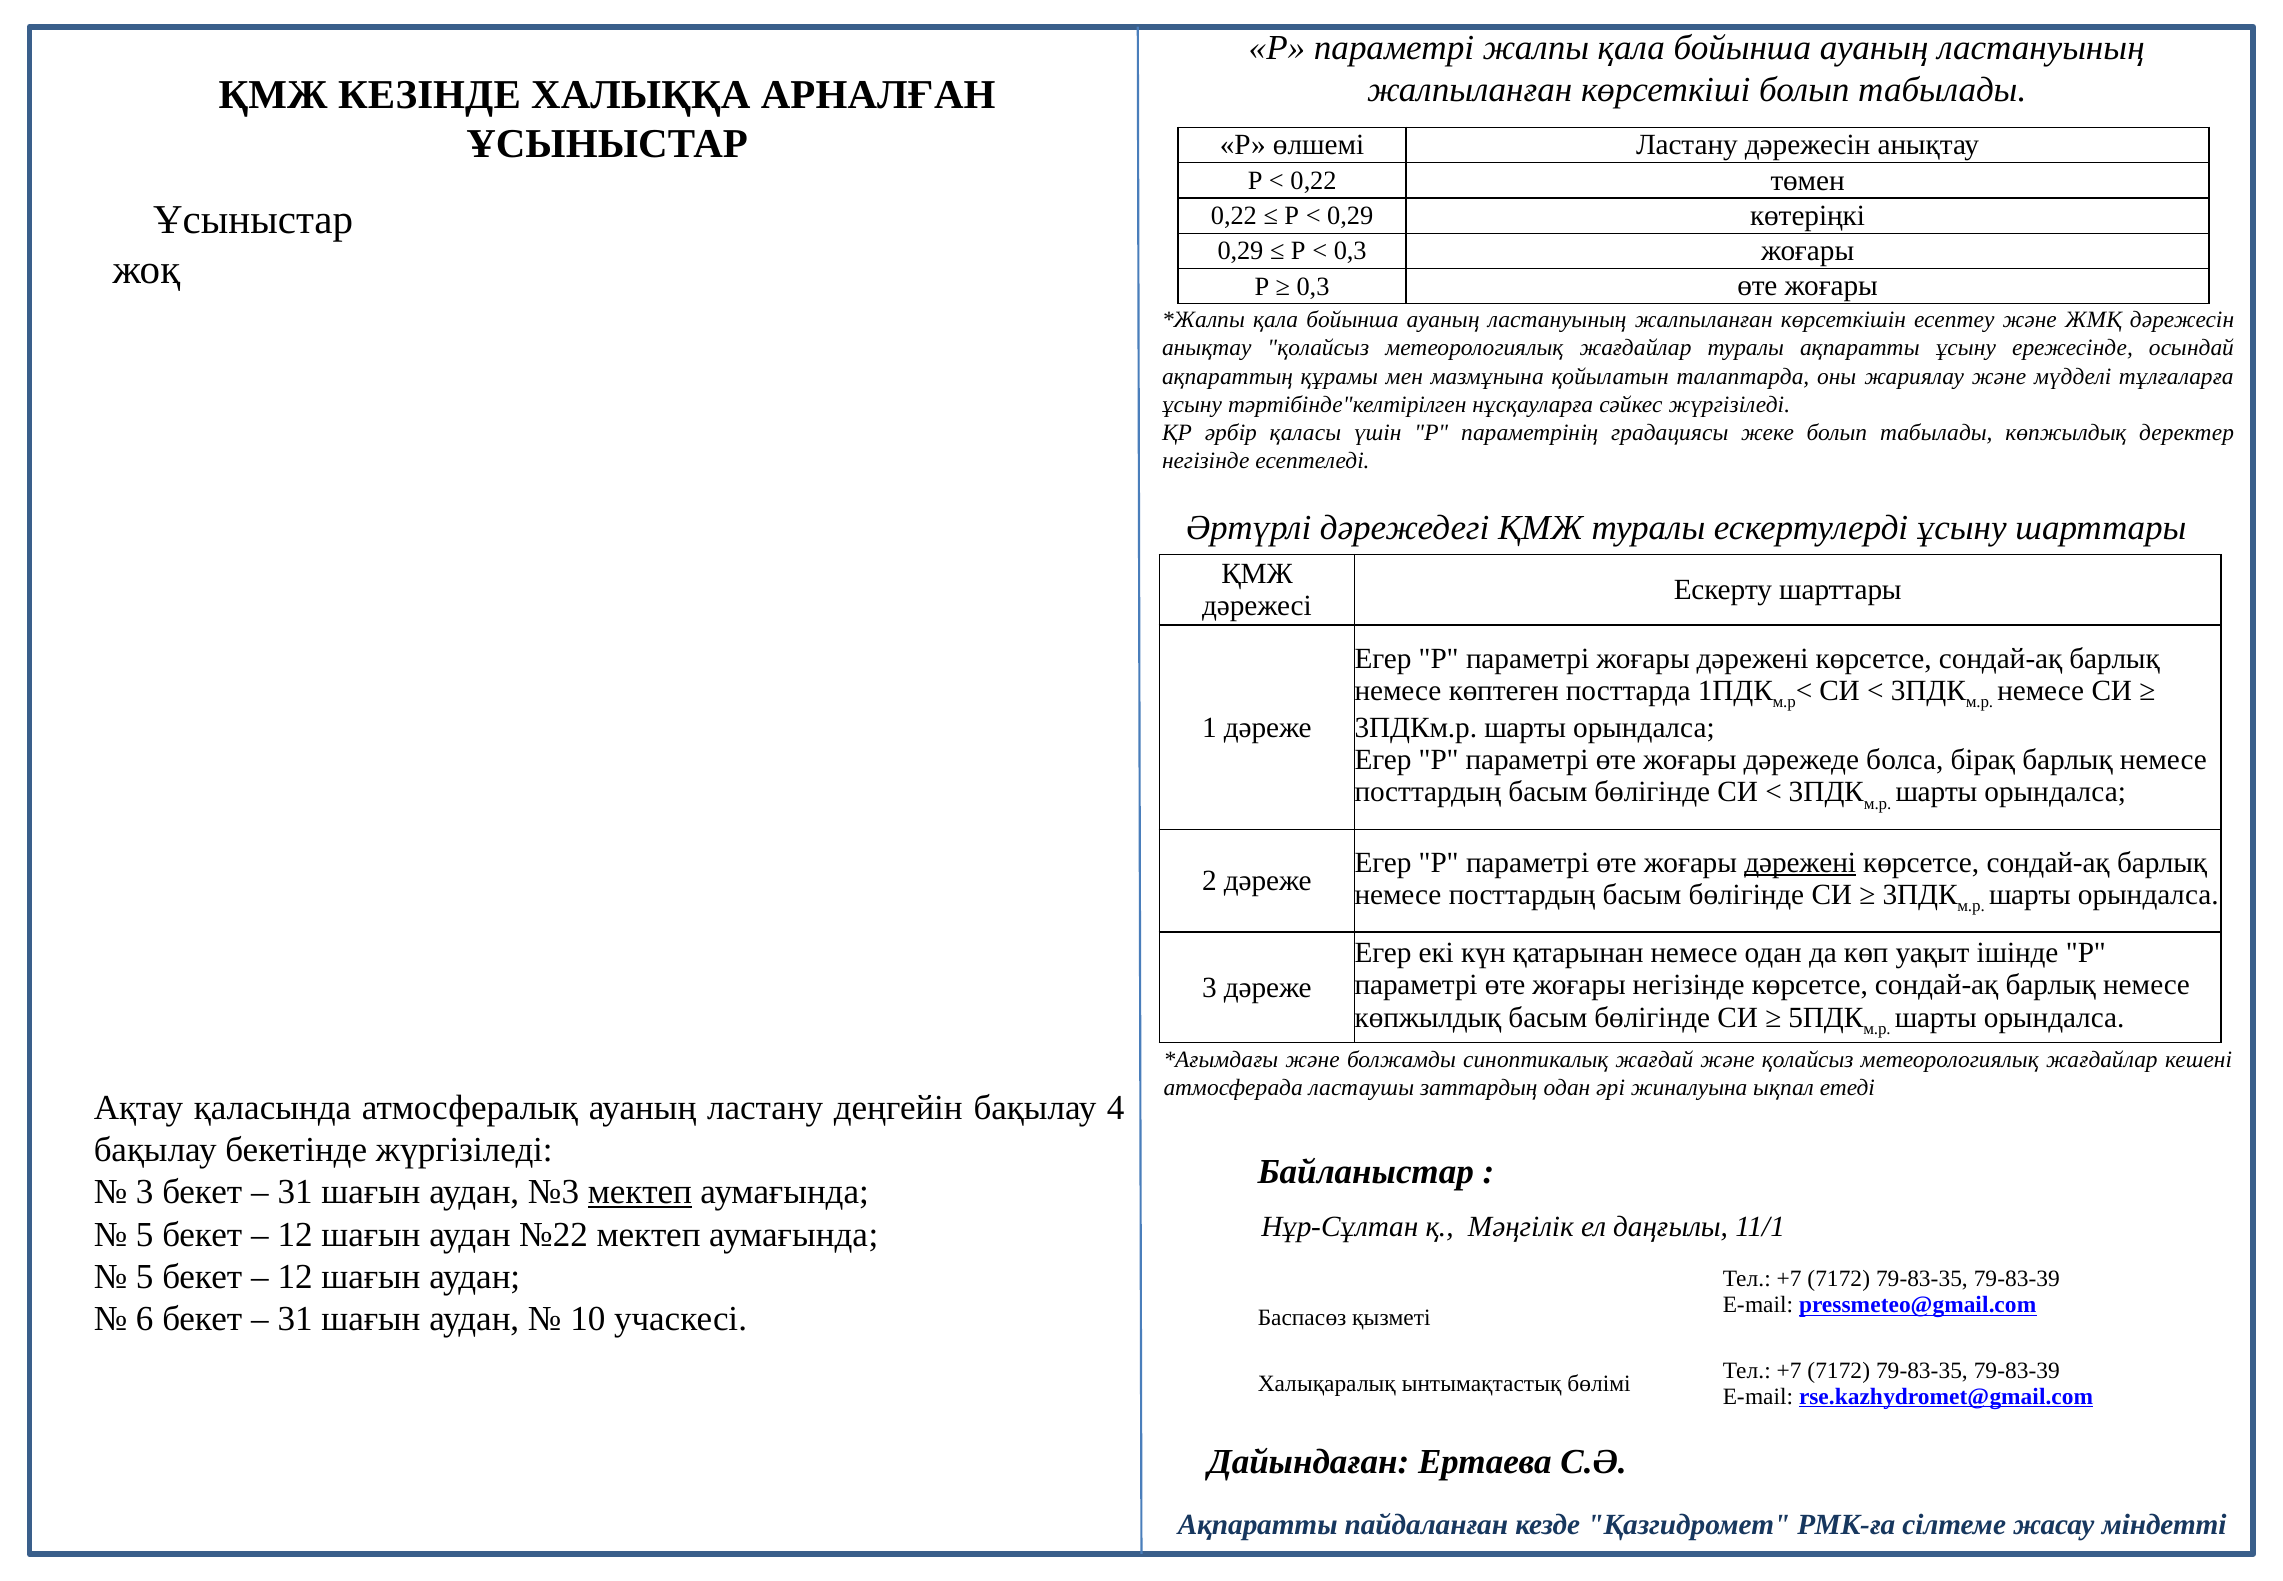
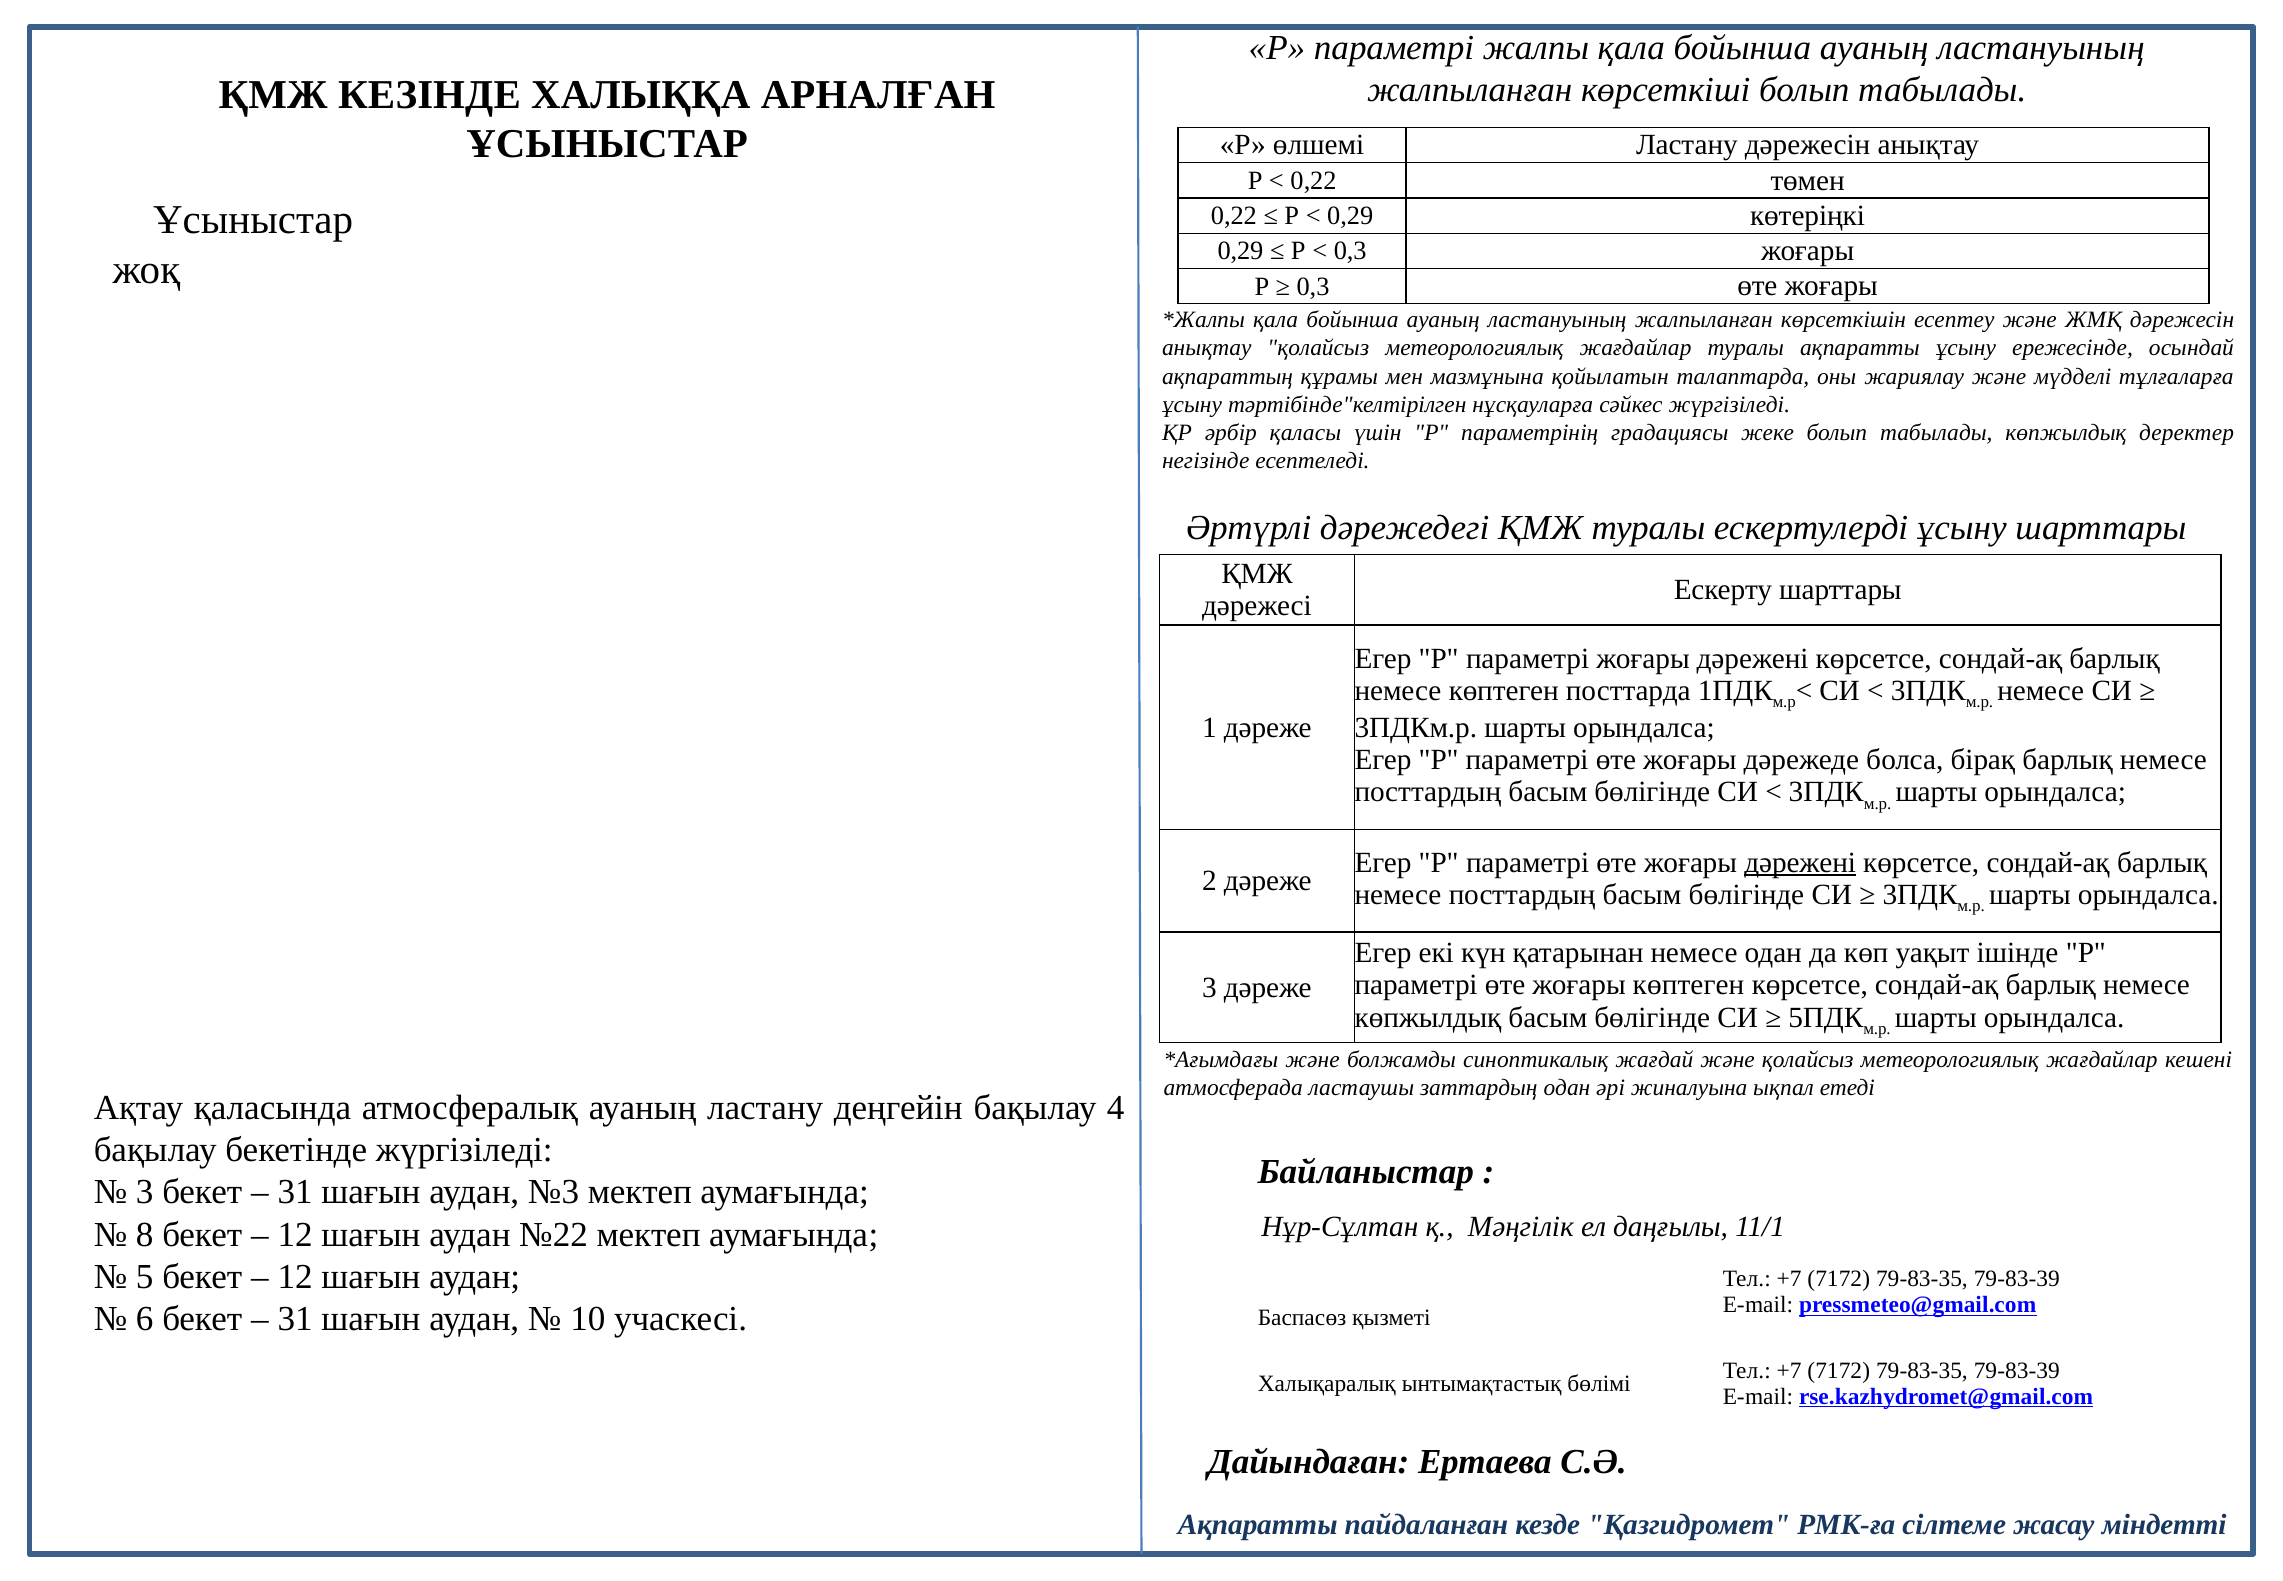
жоғары негізінде: негізінде -> көптеген (1689, 985)
мектеп underline: present -> none (640, 1192)
5: 5 -> 8 (145, 1234)
